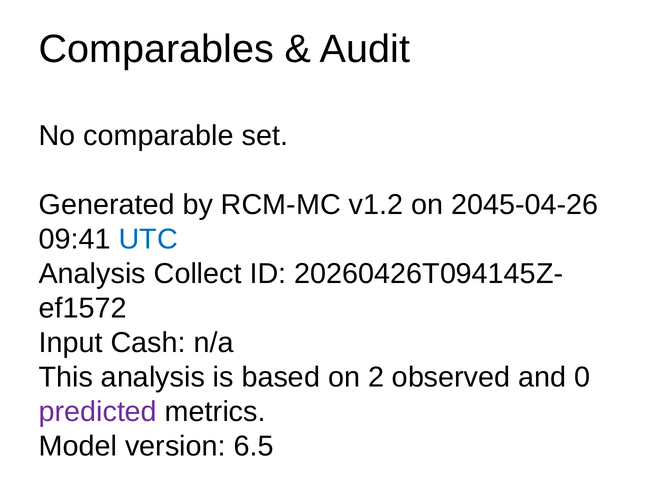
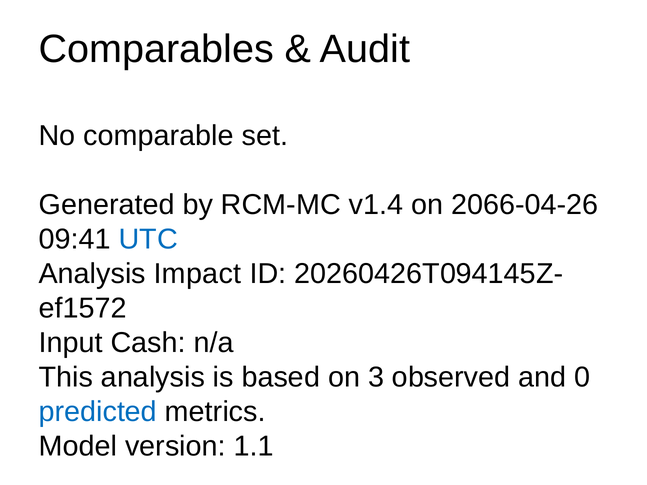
v1.2: v1.2 -> v1.4 (376, 205)
2045-04-26: 2045-04-26 -> 2066-04-26 (525, 205)
Collect: Collect -> Impact (198, 274)
2: 2 -> 3 (376, 377)
predicted colour: purple -> blue (98, 412)
6.5: 6.5 -> 1.1 (254, 446)
